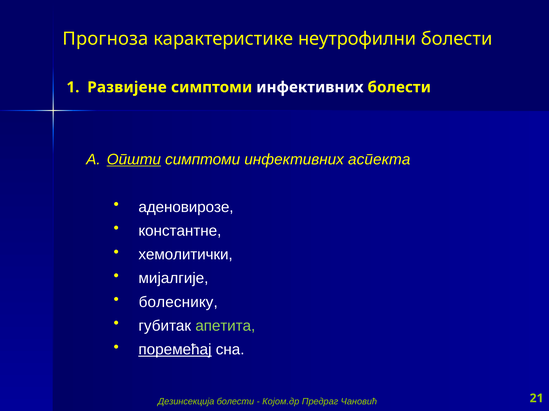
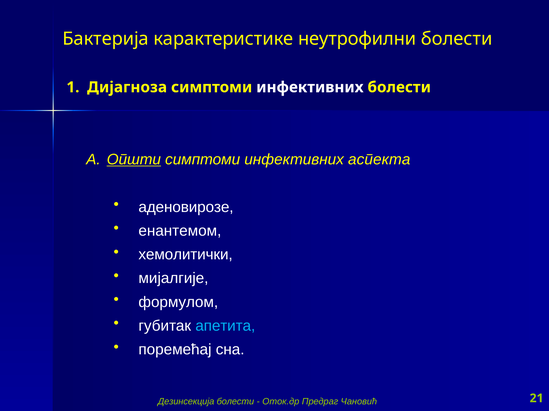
Прогноза: Прогноза -> Бактерија (106, 39)
Развијене: Развијене -> Дијагноза (127, 87)
константне: константне -> енантемом (180, 231)
болеснику: болеснику -> формулом (178, 303)
апетита colour: light green -> light blue (225, 326)
поремећај underline: present -> none (175, 350)
Којом.др: Којом.др -> Оток.др (281, 402)
